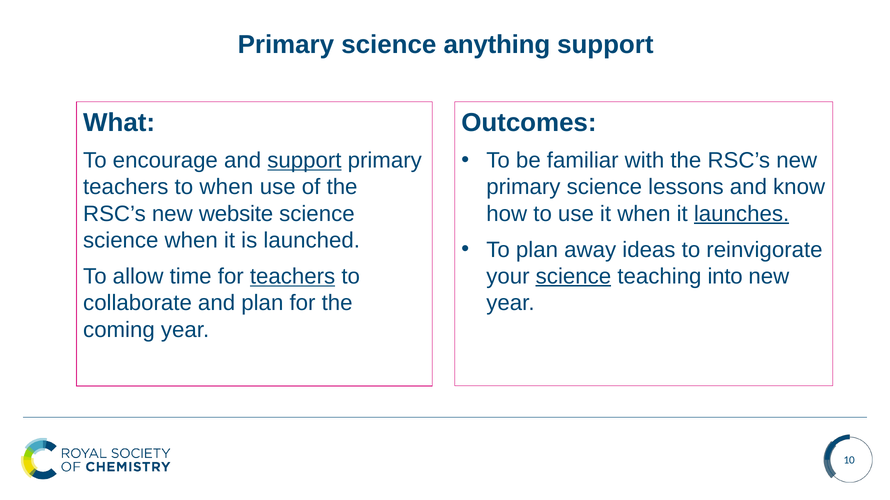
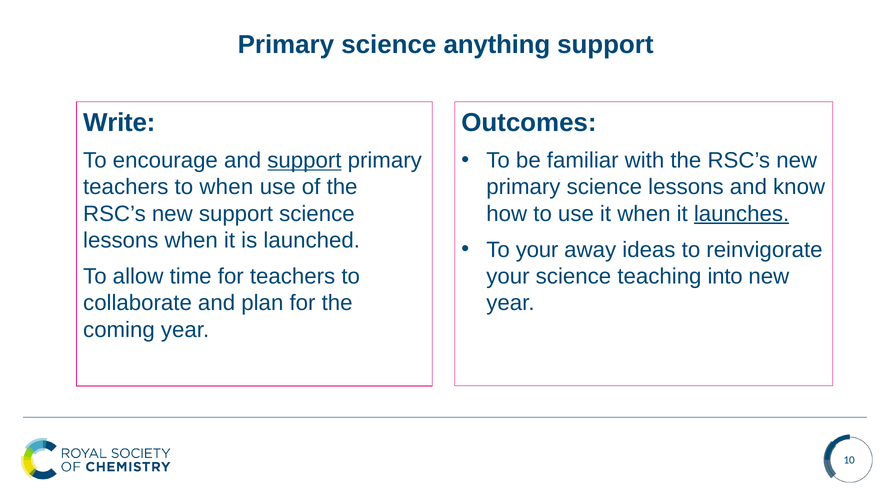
What: What -> Write (119, 123)
new website: website -> support (236, 214)
science: science -> lessons (121, 241)
To plan: plan -> your (537, 250)
science underline: present -> none (573, 277)
teachers underline: present -> none (293, 277)
